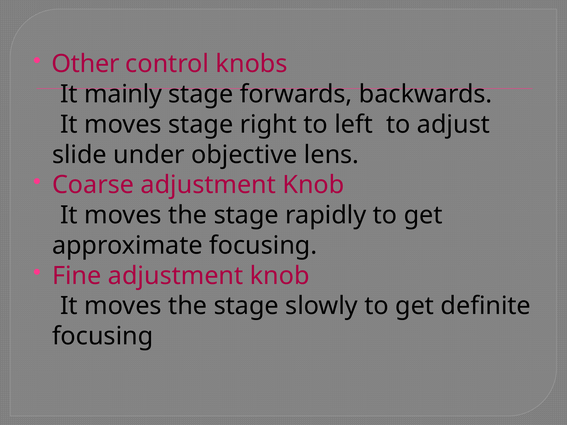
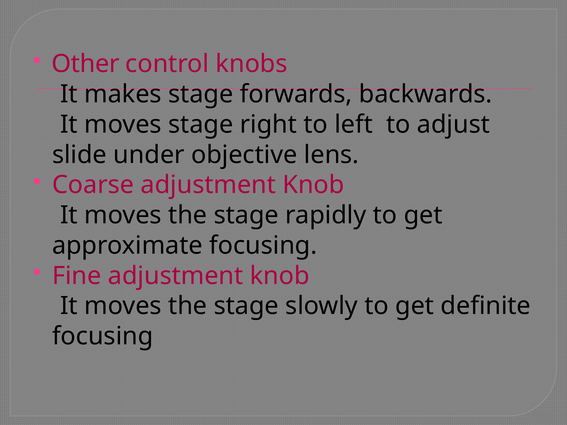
mainly: mainly -> makes (123, 94)
